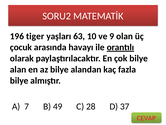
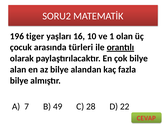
63: 63 -> 16 (79, 36)
9: 9 -> 1 (112, 36)
havayı: havayı -> türleri (81, 47)
37: 37 -> 22 (125, 106)
